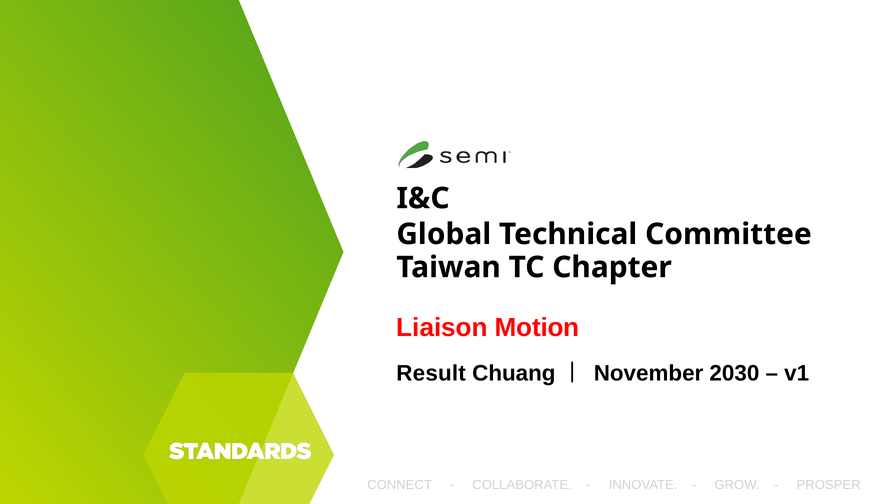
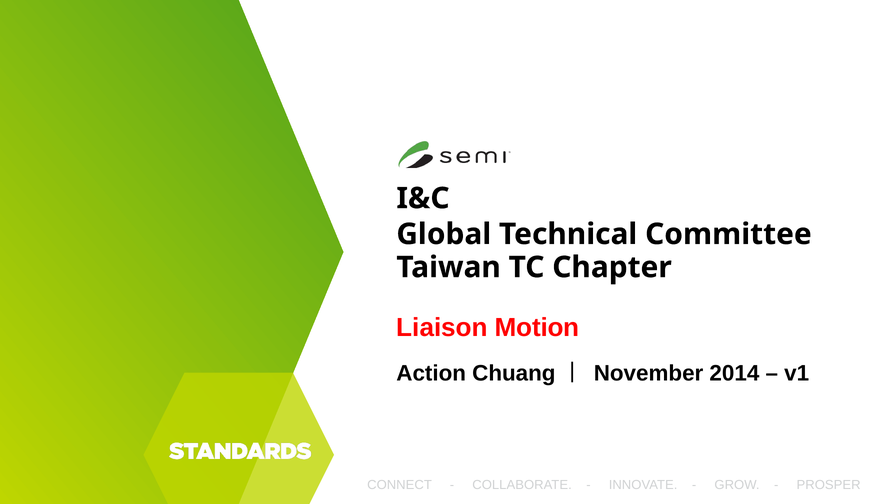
Result: Result -> Action (431, 374)
2030: 2030 -> 2014 (734, 374)
